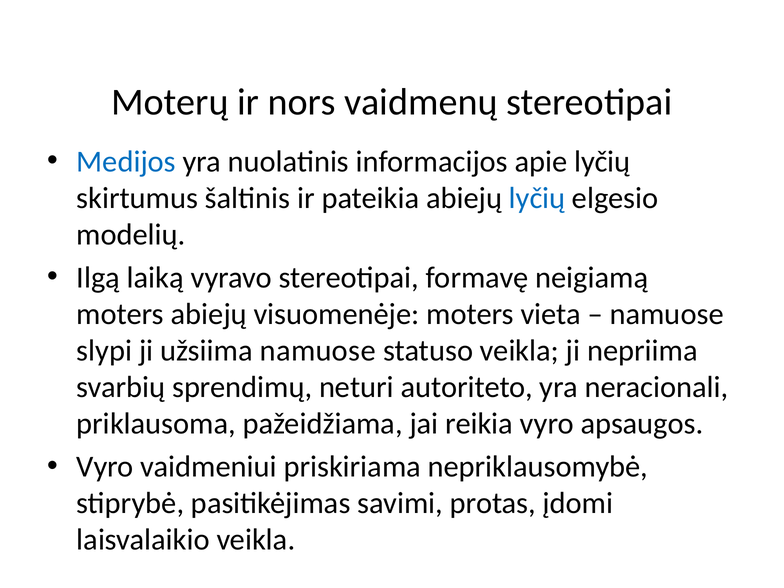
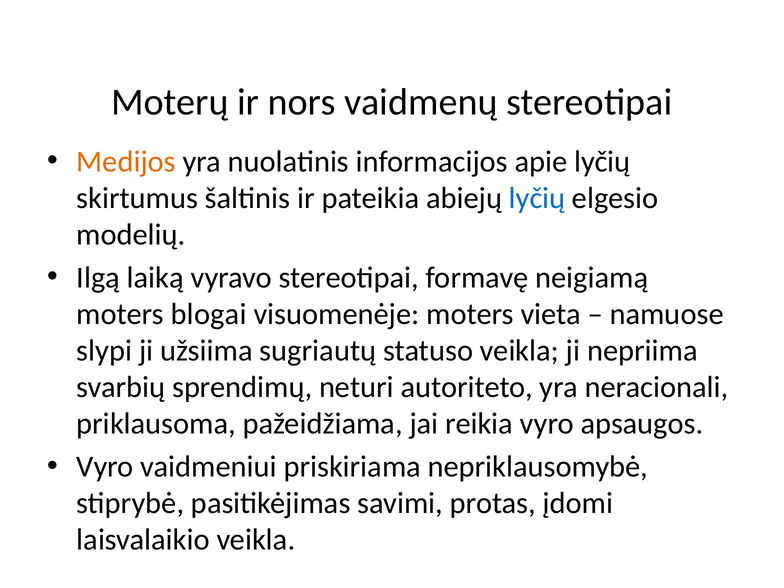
Medijos colour: blue -> orange (126, 162)
moters abiejų: abiejų -> blogai (209, 314)
užsiima namuose: namuose -> sugriautų (318, 351)
